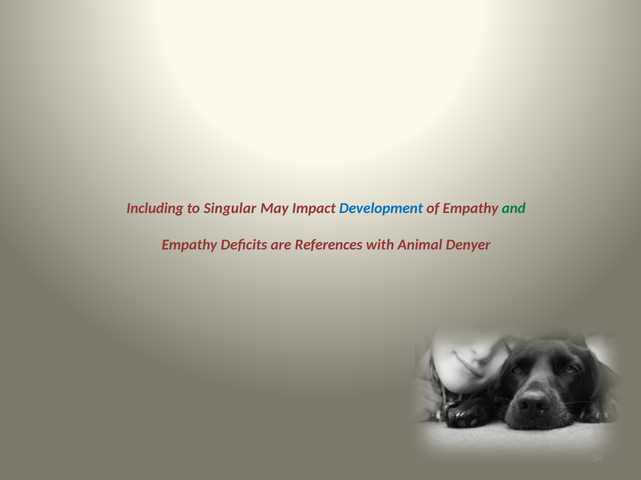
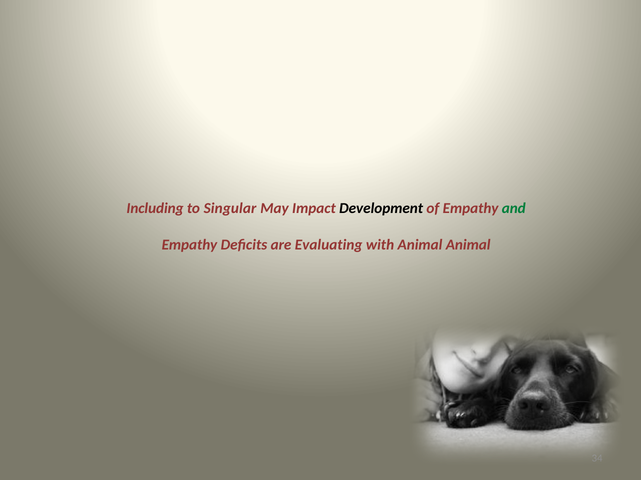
Development colour: blue -> black (381, 209)
References: References -> Evaluating (329, 245)
Animal Denyer: Denyer -> Animal (468, 245)
